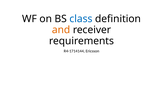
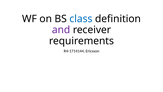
and colour: orange -> purple (61, 30)
